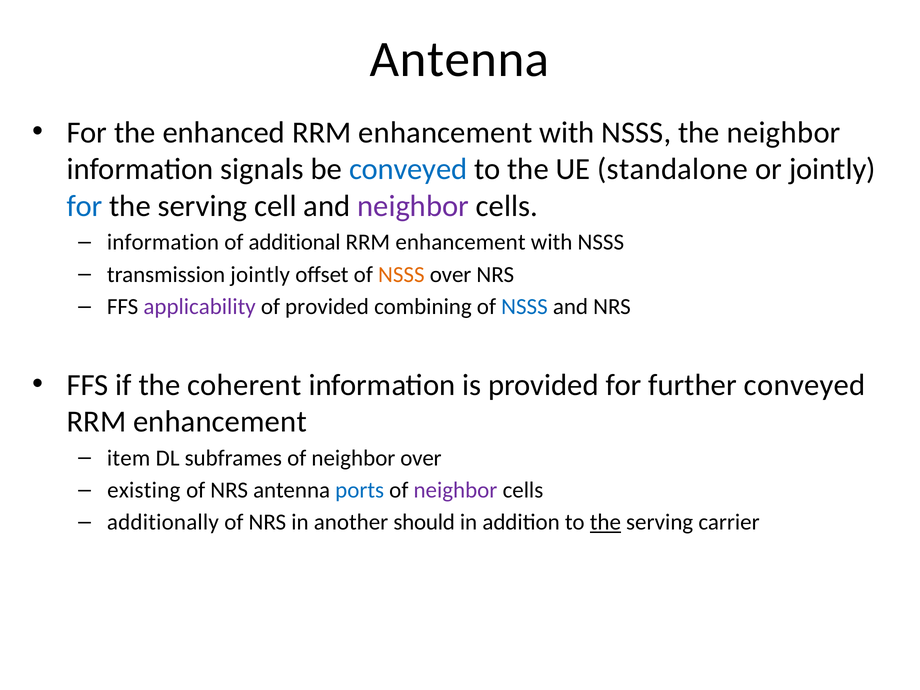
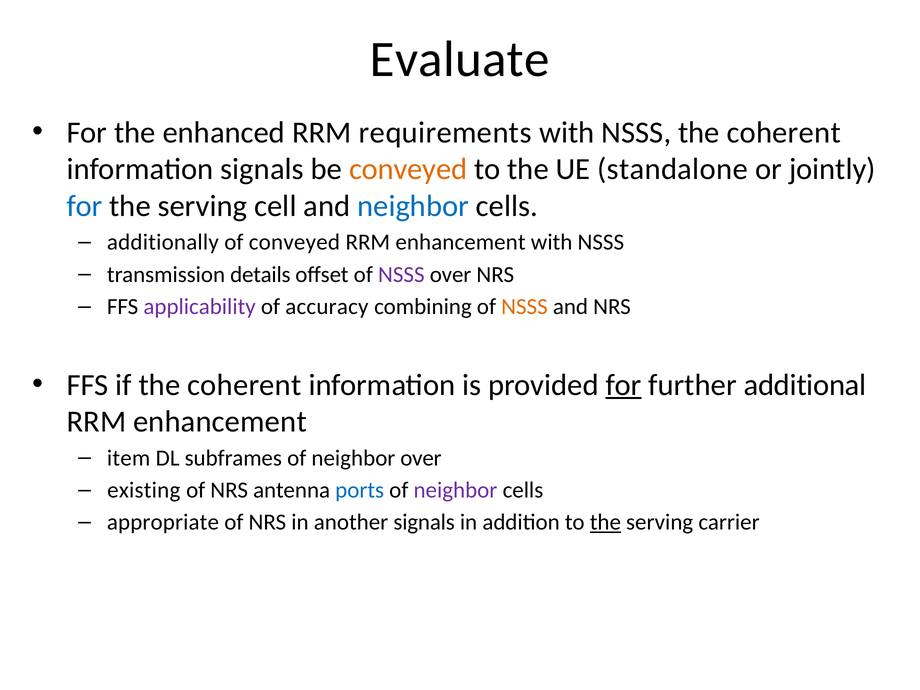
Antenna: Antenna -> Evaluate (460, 60)
enhanced RRM enhancement: enhancement -> requirements (445, 132)
NSSS the neighbor: neighbor -> coherent (784, 132)
conveyed colour: blue -> orange (408, 169)
neighbor colour: purple -> blue (413, 206)
information: information -> additionally (163, 242)
of additional: additional -> conveyed (294, 242)
transmission jointly: jointly -> details (260, 275)
NSSS colour: orange -> purple (401, 275)
of provided: provided -> accuracy (327, 307)
NSSS colour: blue -> orange (524, 307)
for underline: none -> present (624, 385)
further conveyed: conveyed -> additional (805, 385)
additionally: additionally -> appropriate (163, 522)
another should: should -> signals (424, 522)
